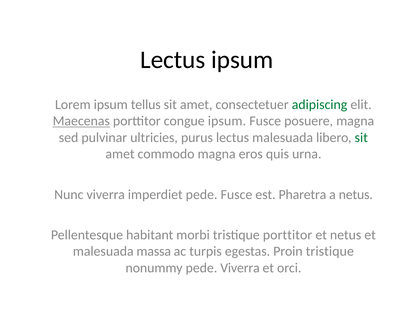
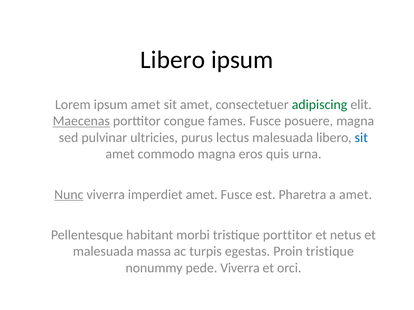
Lectus: Lectus -> Libero (173, 60)
ipsum tellus: tellus -> amet (146, 105)
congue ipsum: ipsum -> fames (227, 121)
sit colour: green -> blue (361, 138)
Nunc underline: none -> present (69, 195)
imperdiet pede: pede -> amet (202, 195)
a netus: netus -> amet (356, 195)
